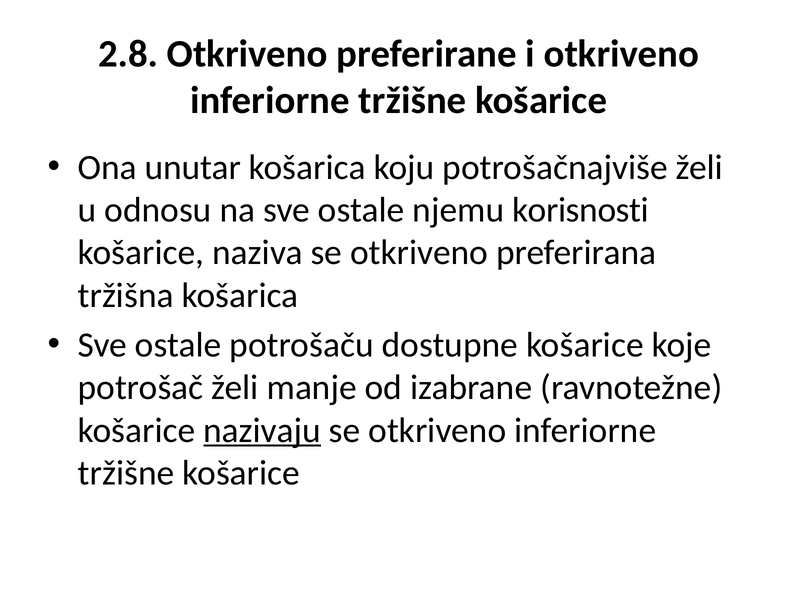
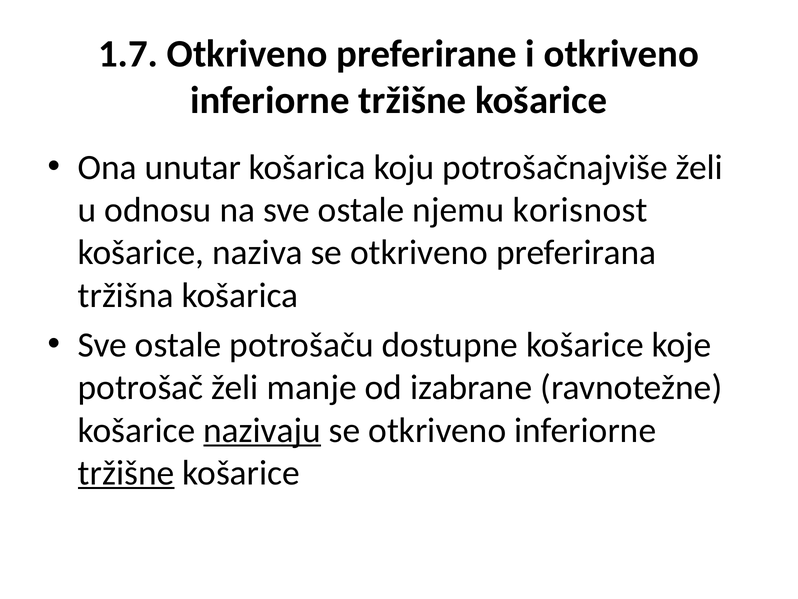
2.8: 2.8 -> 1.7 (128, 54)
korisnosti: korisnosti -> korisnost (580, 210)
tržišne underline: none -> present (126, 472)
